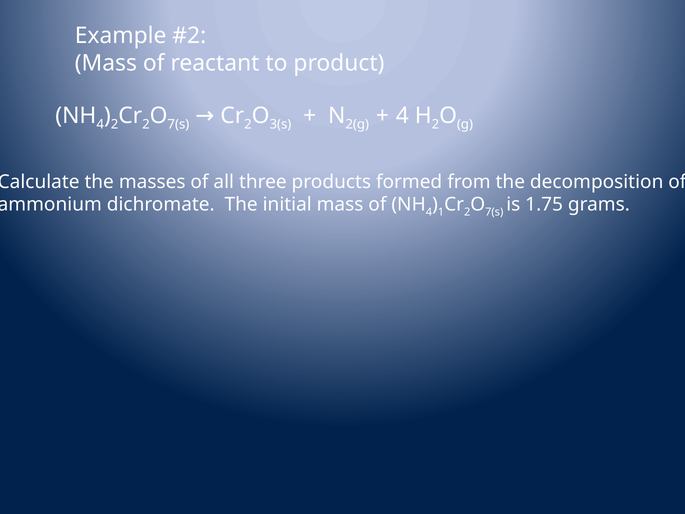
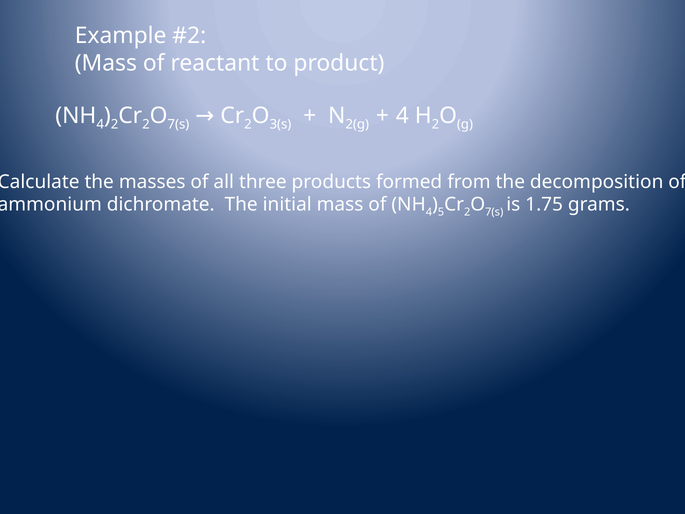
1: 1 -> 5 (441, 212)
